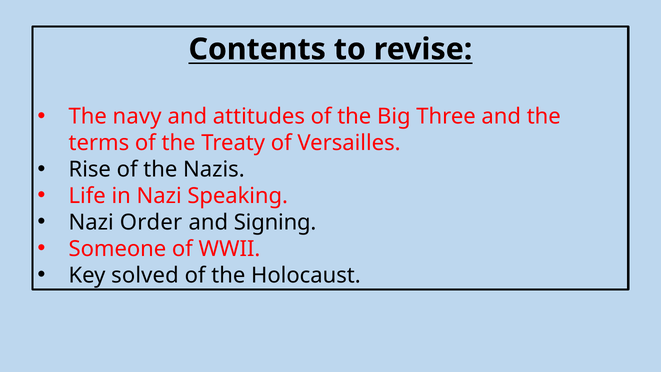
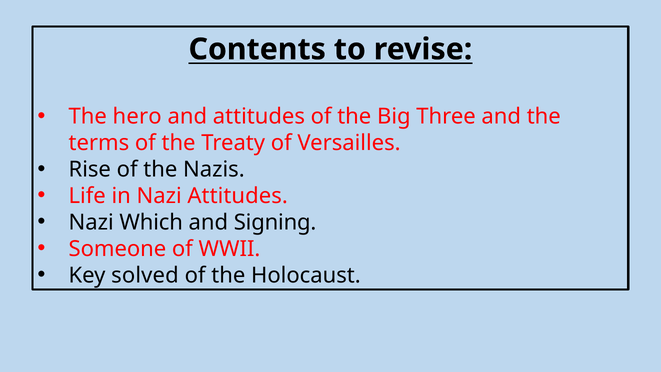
navy: navy -> hero (137, 116)
Nazi Speaking: Speaking -> Attitudes (238, 196)
Order: Order -> Which (151, 222)
